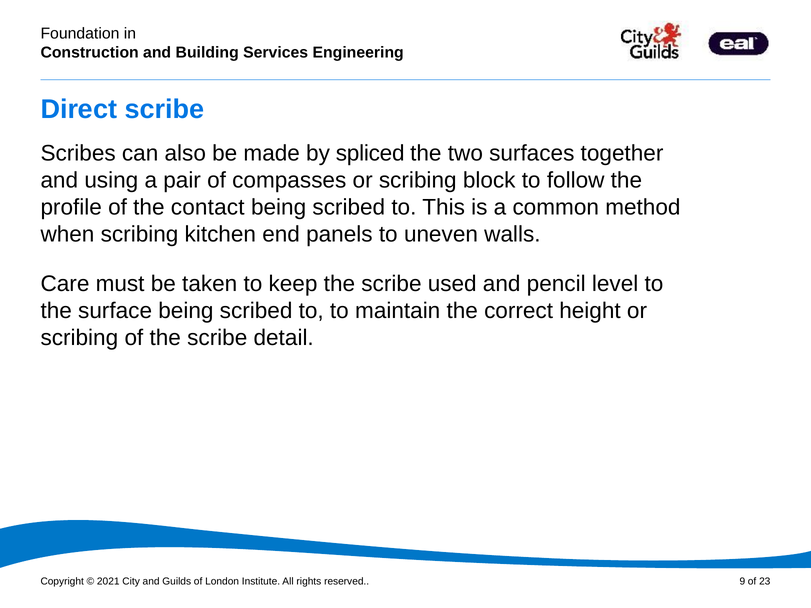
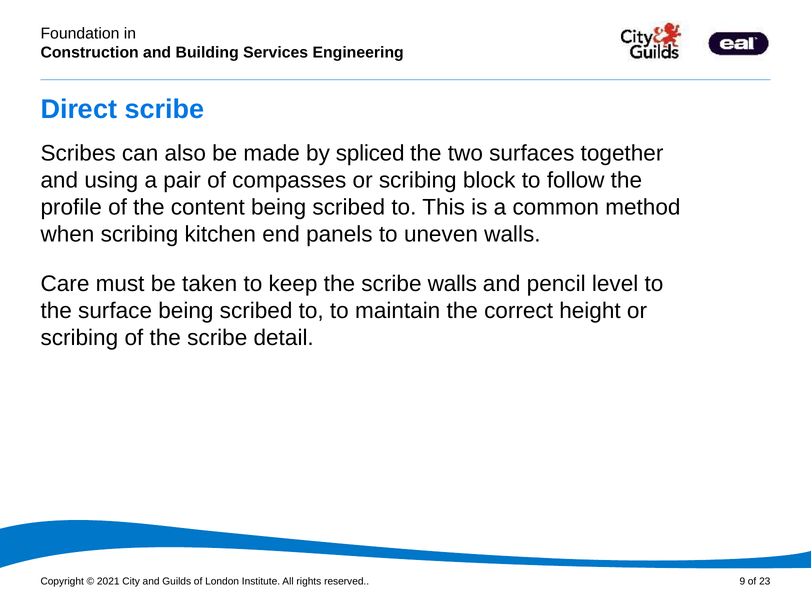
contact: contact -> content (208, 207)
scribe used: used -> walls (452, 284)
